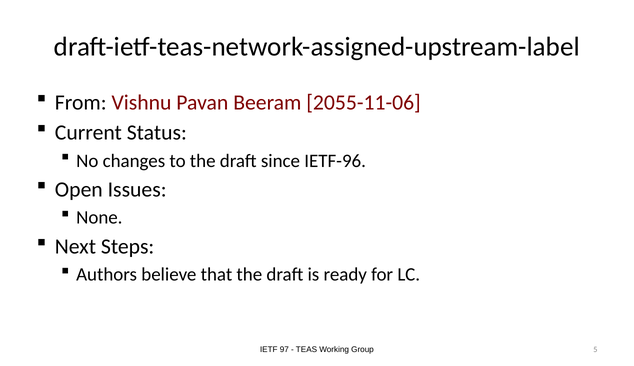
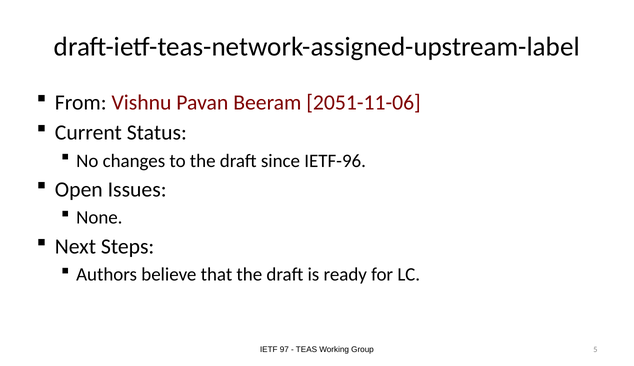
2055-11-06: 2055-11-06 -> 2051-11-06 (364, 102)
